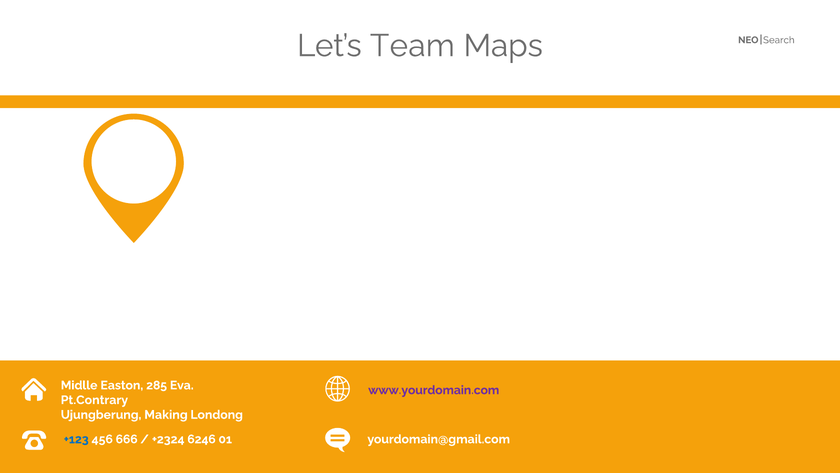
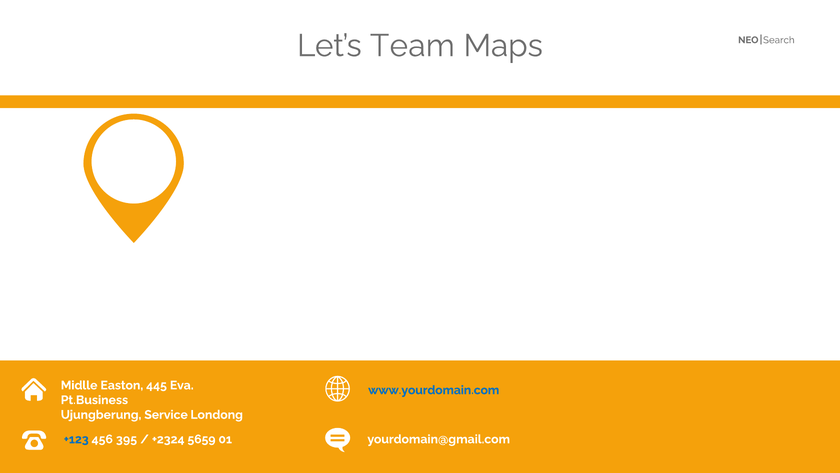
285: 285 -> 445 (157, 385)
www.yourdomain.com colour: purple -> blue (434, 390)
Pt.Contrary: Pt.Contrary -> Pt.Business (94, 400)
Making: Making -> Service (166, 414)
666: 666 -> 395 (127, 439)
6246: 6246 -> 5659 (201, 439)
